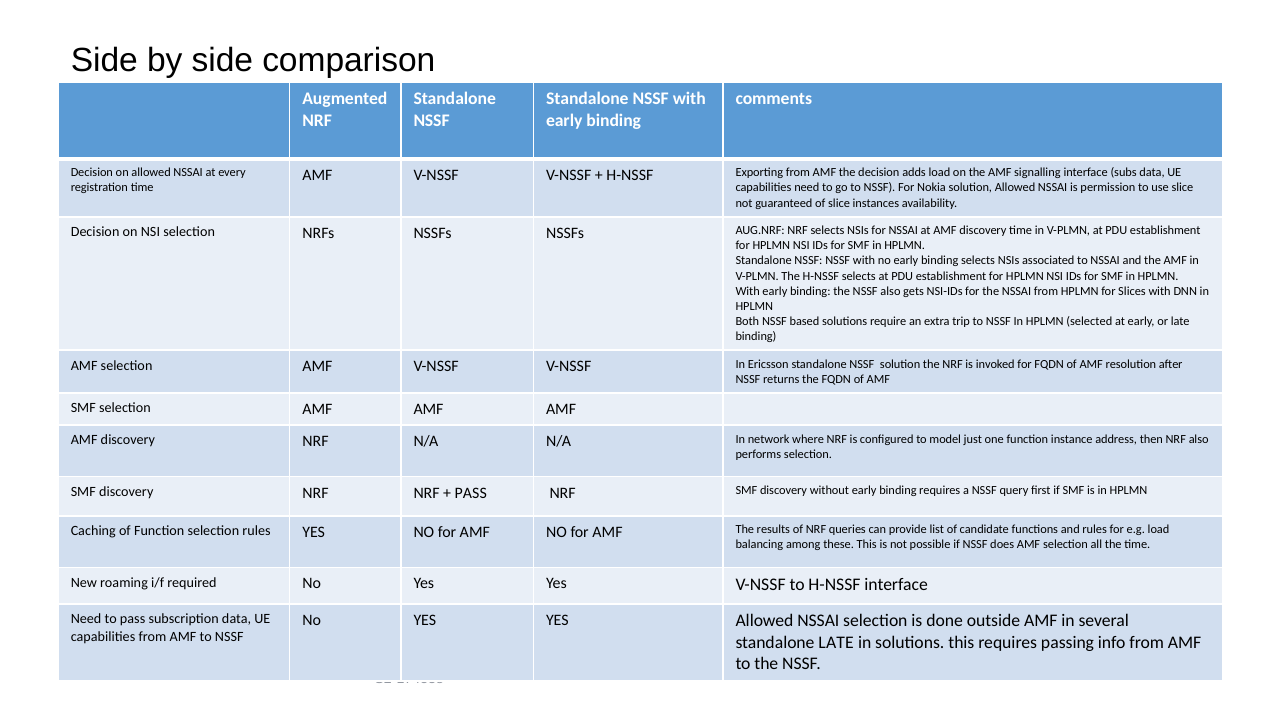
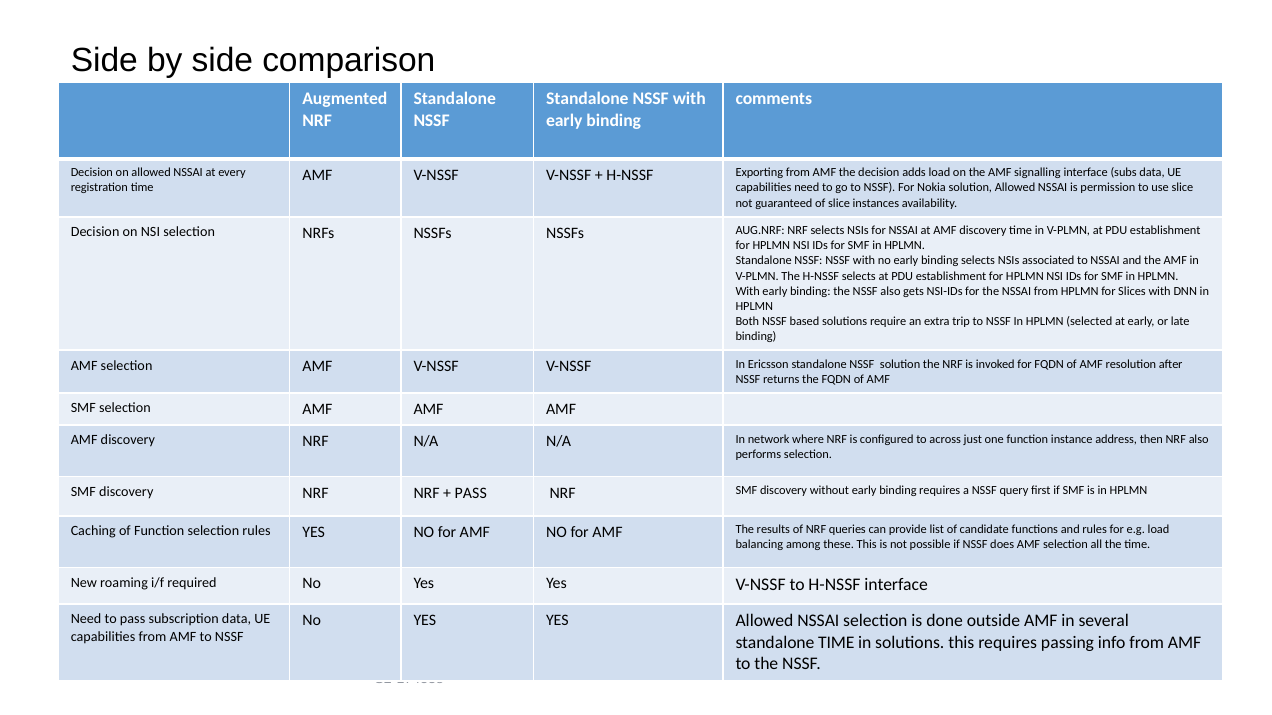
model: model -> across (945, 439)
standalone LATE: LATE -> TIME (836, 643)
